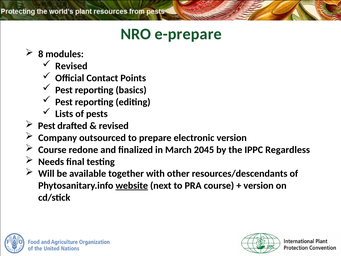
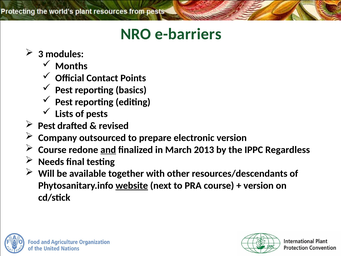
e-prepare: e-prepare -> e-barriers (188, 34)
8: 8 -> 3 (41, 54)
Revised: Revised -> Months (71, 66)
and underline: none -> present (108, 150)
2045: 2045 -> 2013 (204, 150)
